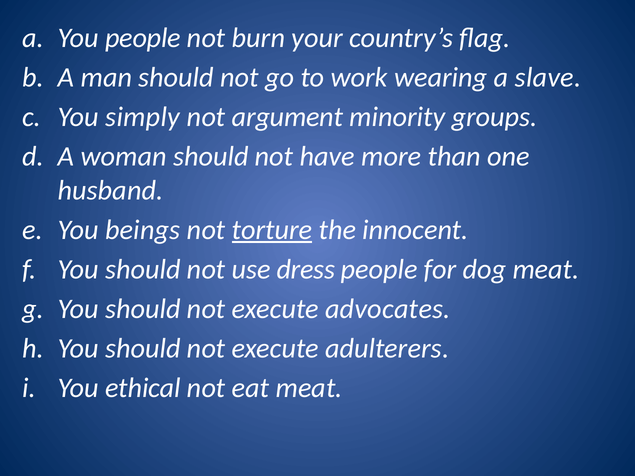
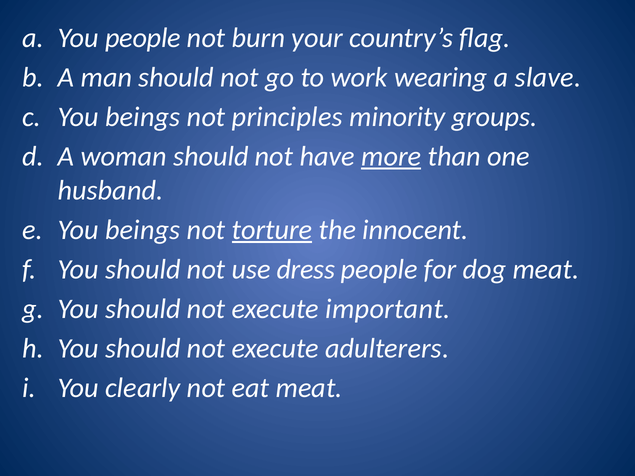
simply: simply -> beings (143, 117)
argument: argument -> principles (287, 117)
more underline: none -> present (391, 157)
advocates: advocates -> important (388, 309)
ethical: ethical -> clearly (143, 388)
